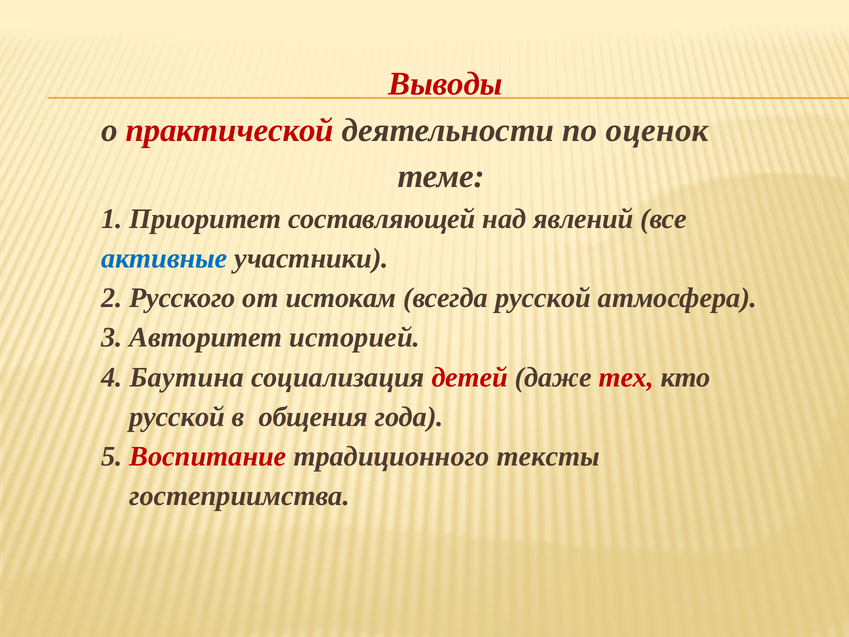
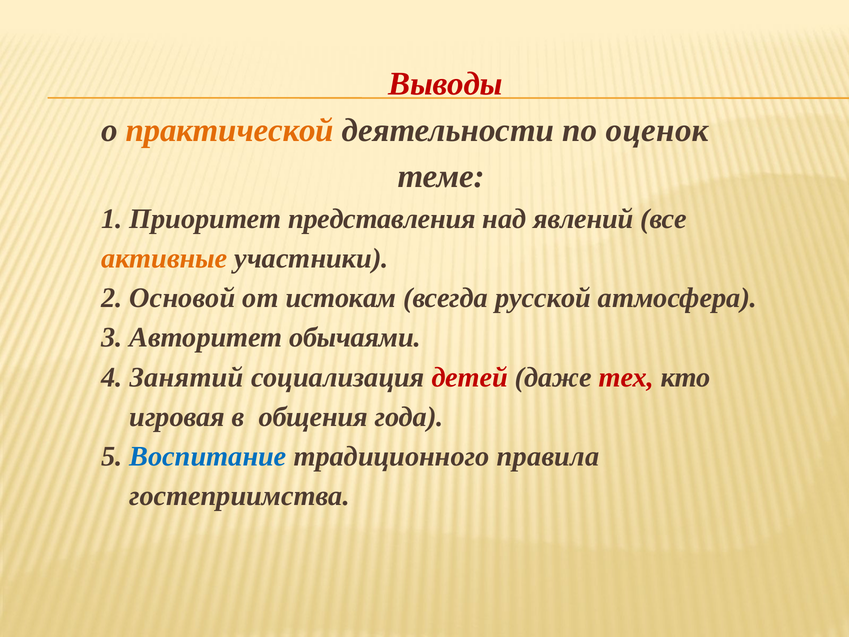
практической colour: red -> orange (230, 130)
составляющей: составляющей -> представления (382, 219)
активные colour: blue -> orange (164, 258)
Русского: Русского -> Основой (182, 298)
историей: историей -> обычаями (355, 337)
Баутина: Баутина -> Занятий (187, 377)
русской: русской -> игровая (177, 417)
Воспитание colour: red -> blue (208, 456)
тексты: тексты -> правила (548, 456)
